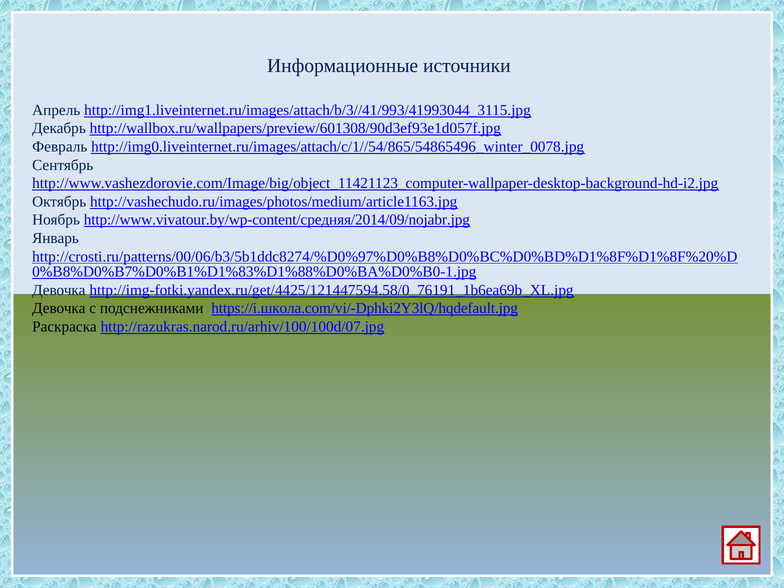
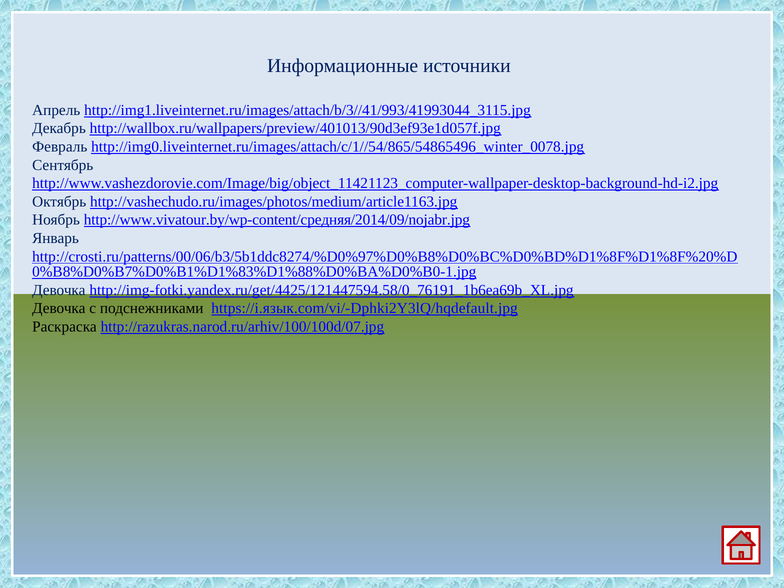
http://wallbox.ru/wallpapers/preview/601308/90d3ef93e1d057f.jpg: http://wallbox.ru/wallpapers/preview/601308/90d3ef93e1d057f.jpg -> http://wallbox.ru/wallpapers/preview/401013/90d3ef93e1d057f.jpg (295, 128)
https://i.школа.com/vi/-Dphki2Y3lQ/hqdefault.jpg: https://i.школа.com/vi/-Dphki2Y3lQ/hqdefault.jpg -> https://i.язык.com/vi/-Dphki2Y3lQ/hqdefault.jpg (365, 308)
